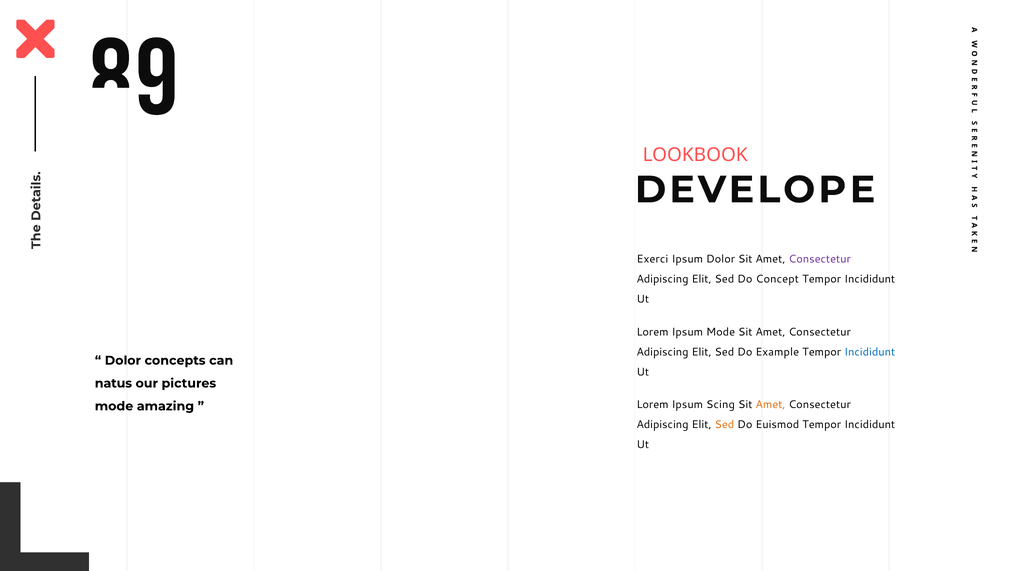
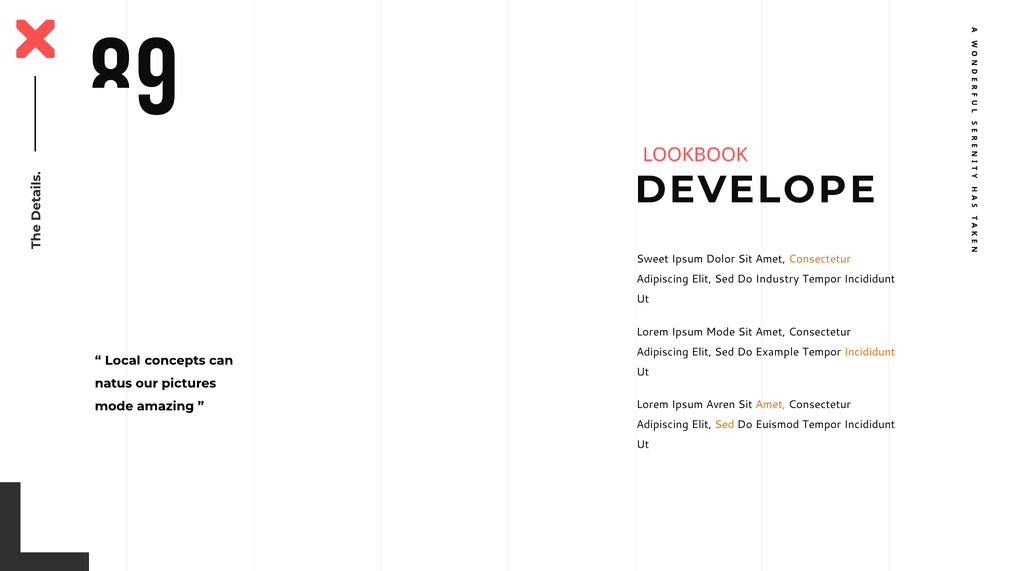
Exerci: Exerci -> Sweet (653, 260)
Consectetur colour: purple -> orange (820, 260)
Concept: Concept -> Industry (777, 280)
Incididunt colour: blue -> orange (870, 352)
Dolor: Dolor -> Local (123, 361)
Scing: Scing -> Avren (721, 405)
